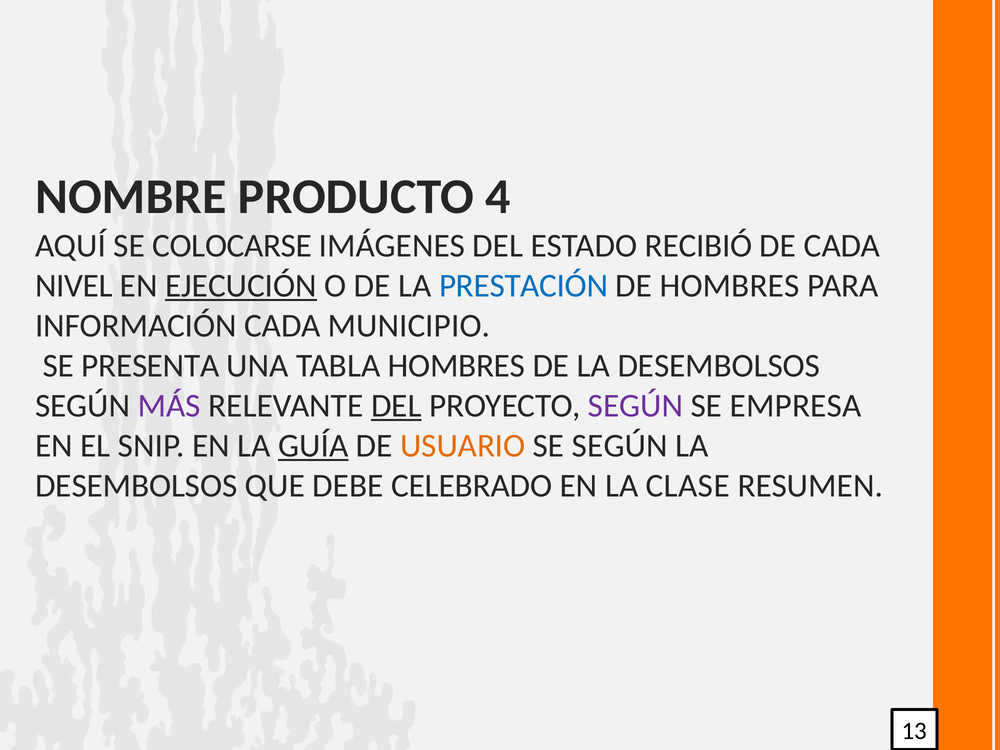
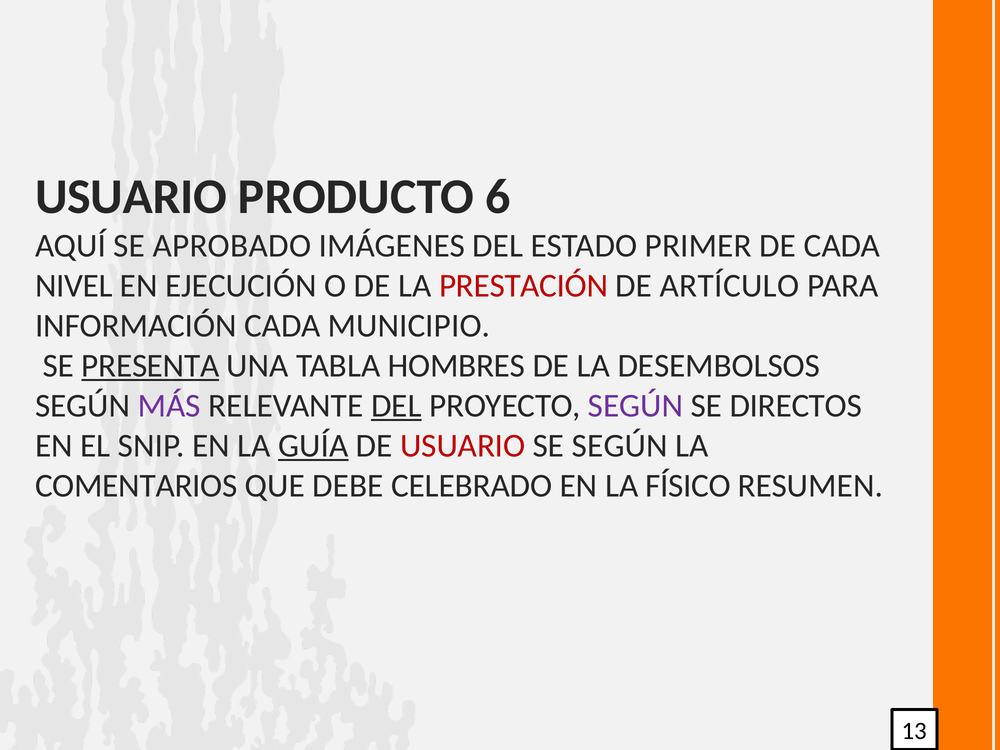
NOMBRE: NOMBRE -> USUARIO (131, 197)
4: 4 -> 6 (498, 197)
COLOCARSE: COLOCARSE -> APROBADO (232, 246)
RECIBIÓ: RECIBIÓ -> PRIMER (698, 246)
EJECUCIÓN underline: present -> none (241, 286)
PRESTACIÓN colour: blue -> red (524, 286)
DE HOMBRES: HOMBRES -> ARTÍCULO (730, 286)
PRESENTA underline: none -> present (150, 366)
EMPRESA: EMPRESA -> DIRECTOS (796, 406)
USUARIO colour: orange -> red (463, 446)
DESEMBOLSOS: DESEMBOLSOS -> COMENTARIOS (136, 486)
CLASE: CLASE -> FÍSICO (688, 486)
